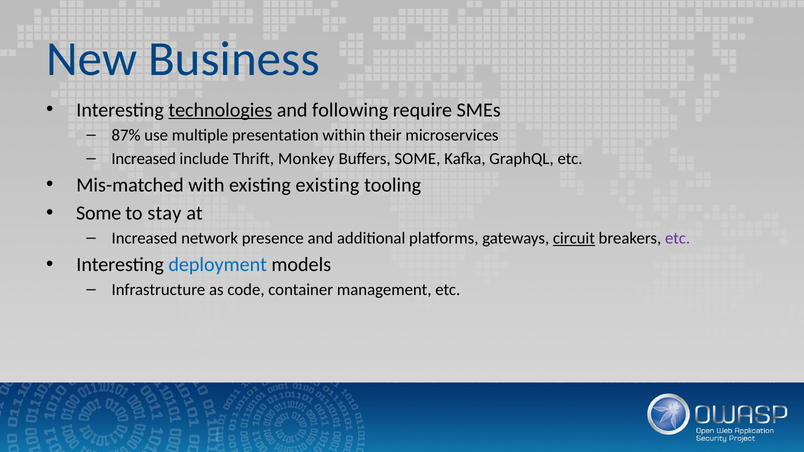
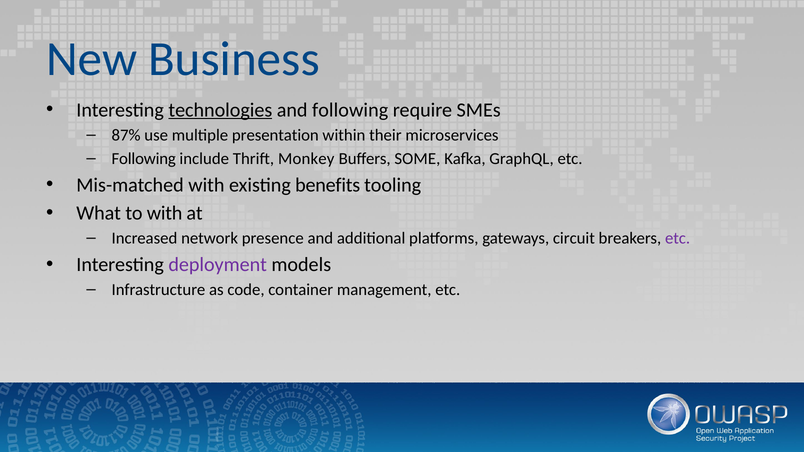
Increased: Increased -> Following (144, 159)
existing existing: existing -> benefits (328, 185)
Some: Some -> What (99, 213)
to stay: stay -> with (165, 213)
circuit underline: present -> none (574, 238)
deployment colour: blue -> purple (218, 265)
